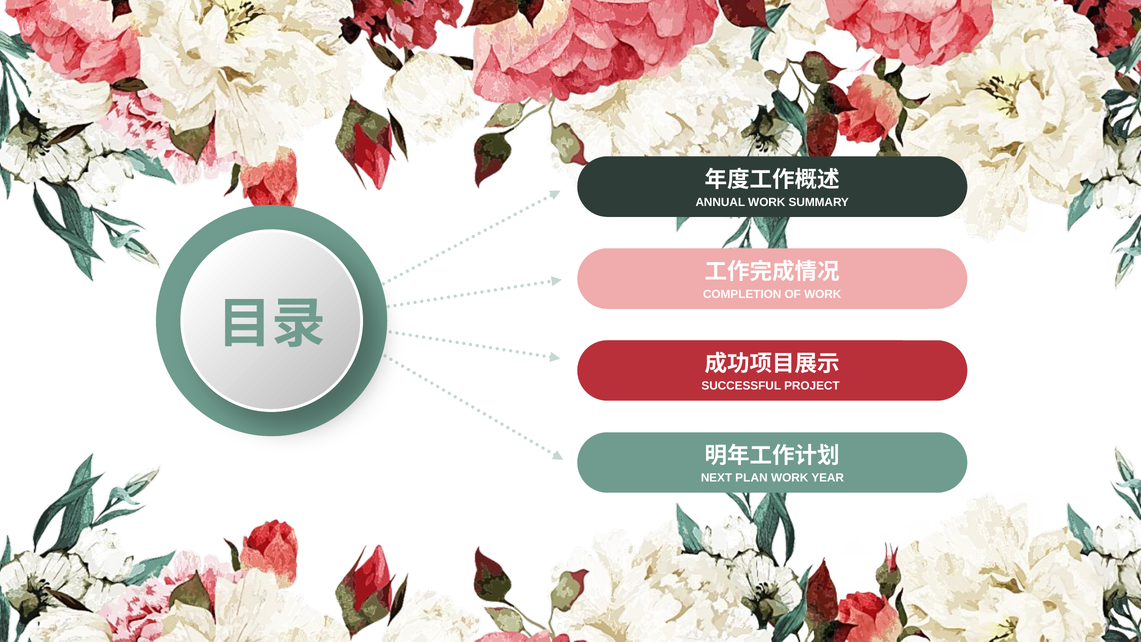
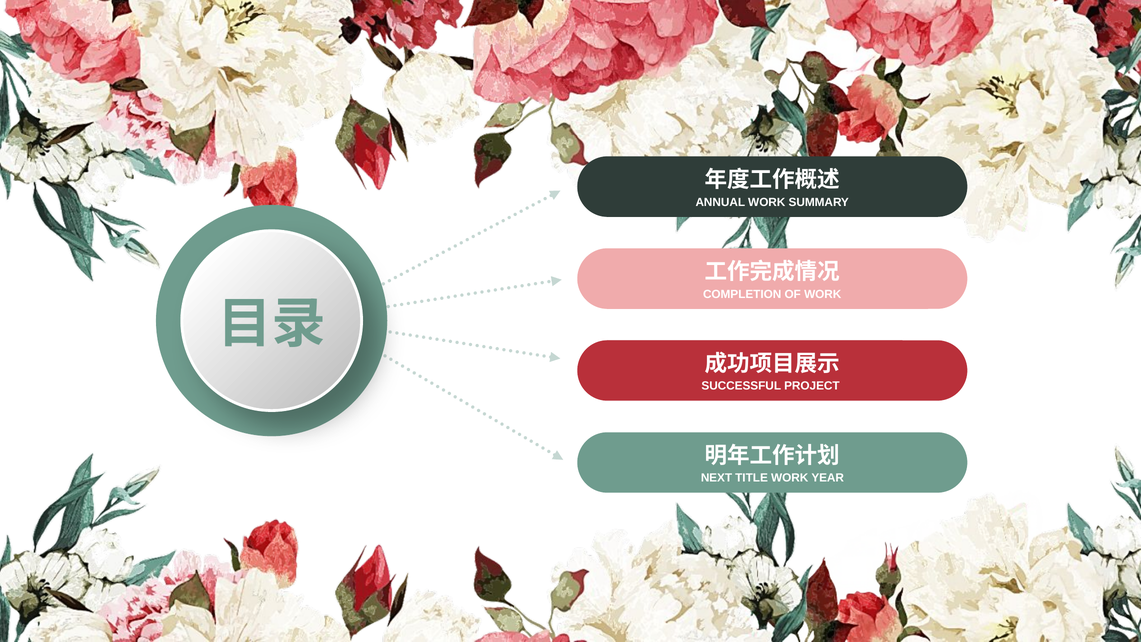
PLAN: PLAN -> TITLE (752, 478)
